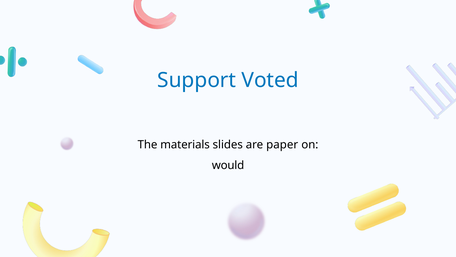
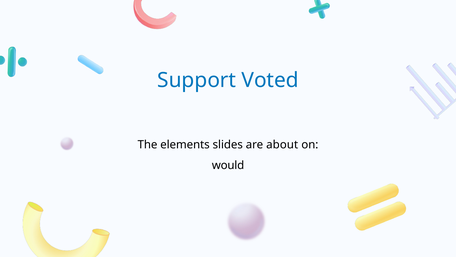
materials: materials -> elements (185, 144)
paper: paper -> about (282, 144)
